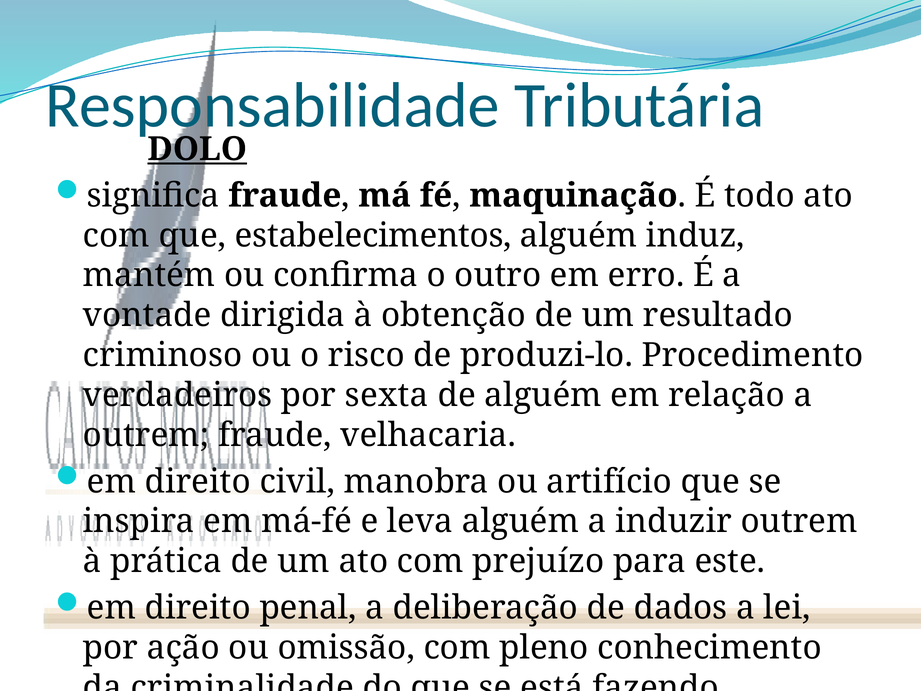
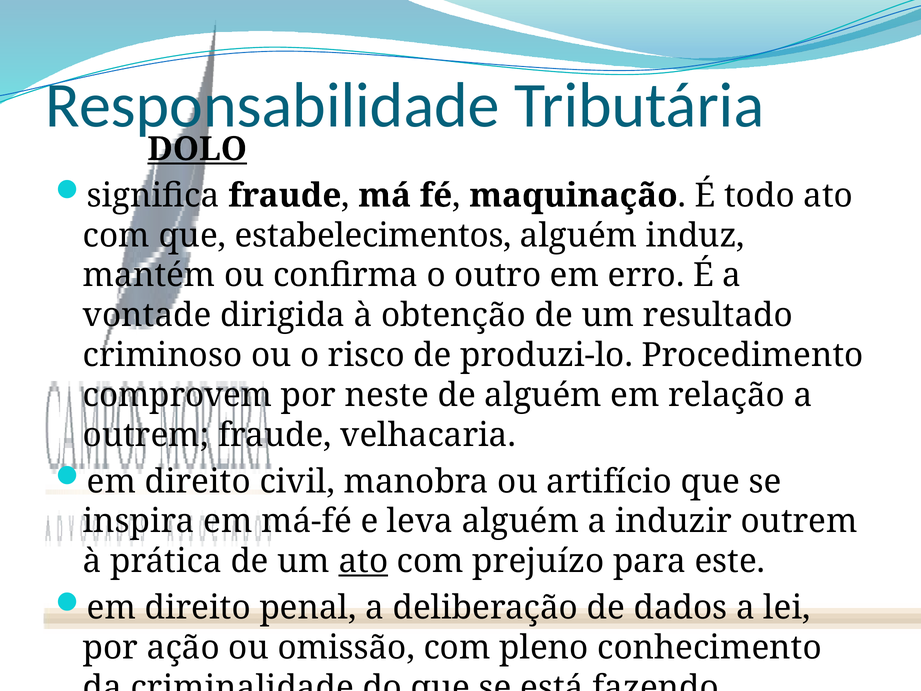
verdadeiros: verdadeiros -> comprovem (178, 395)
sexta: sexta -> neste (387, 395)
ato underline: none -> present (363, 561)
